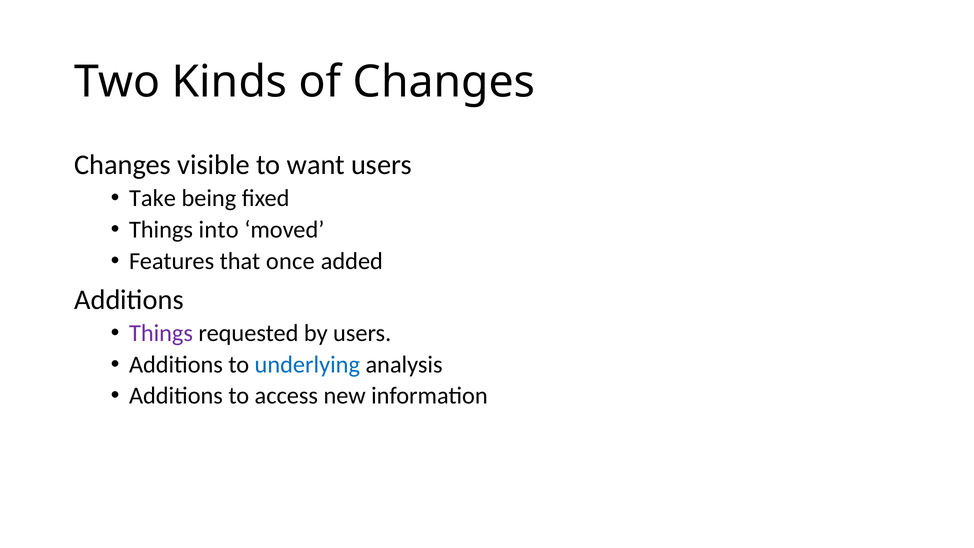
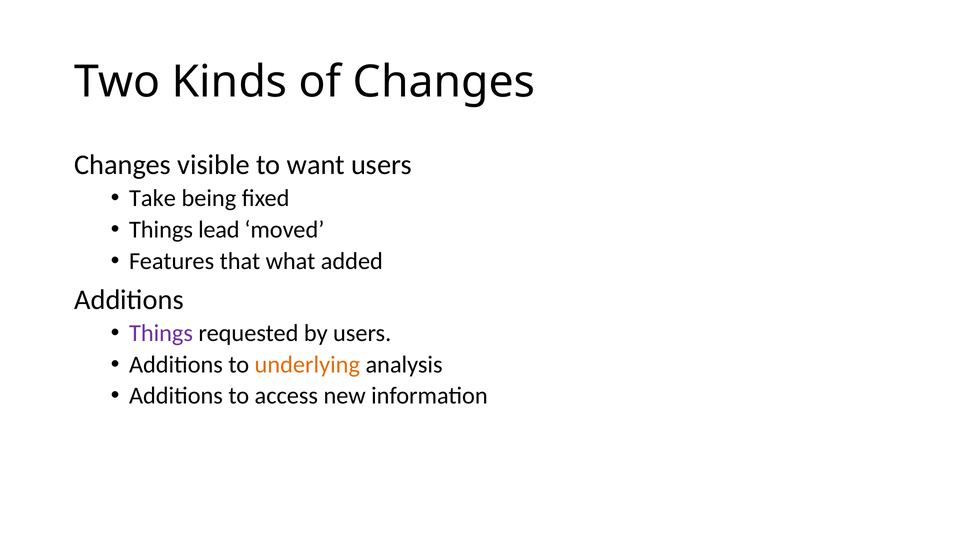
into: into -> lead (219, 230)
once: once -> what (290, 261)
underlying colour: blue -> orange (307, 364)
